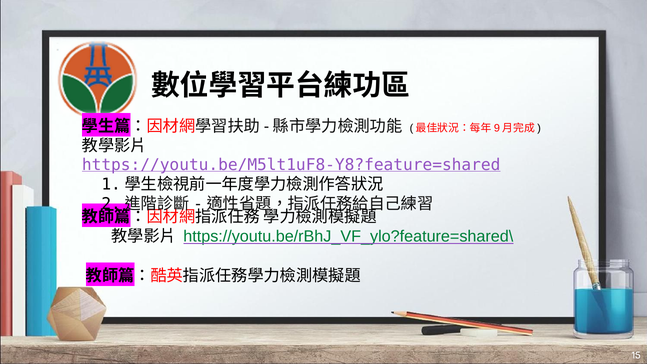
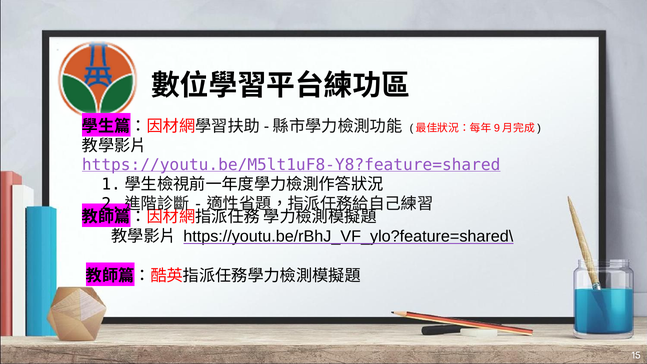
https://youtu.be/rBhJ_VF_ylo?feature=shared\ colour: green -> black (348, 236)
